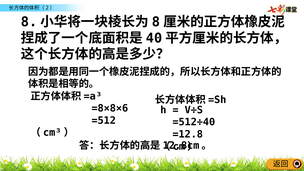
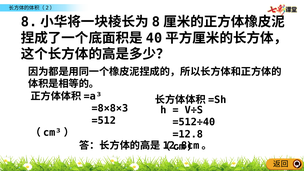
=8×8×6: =8×8×6 -> =8×8×3 (110, 108)
